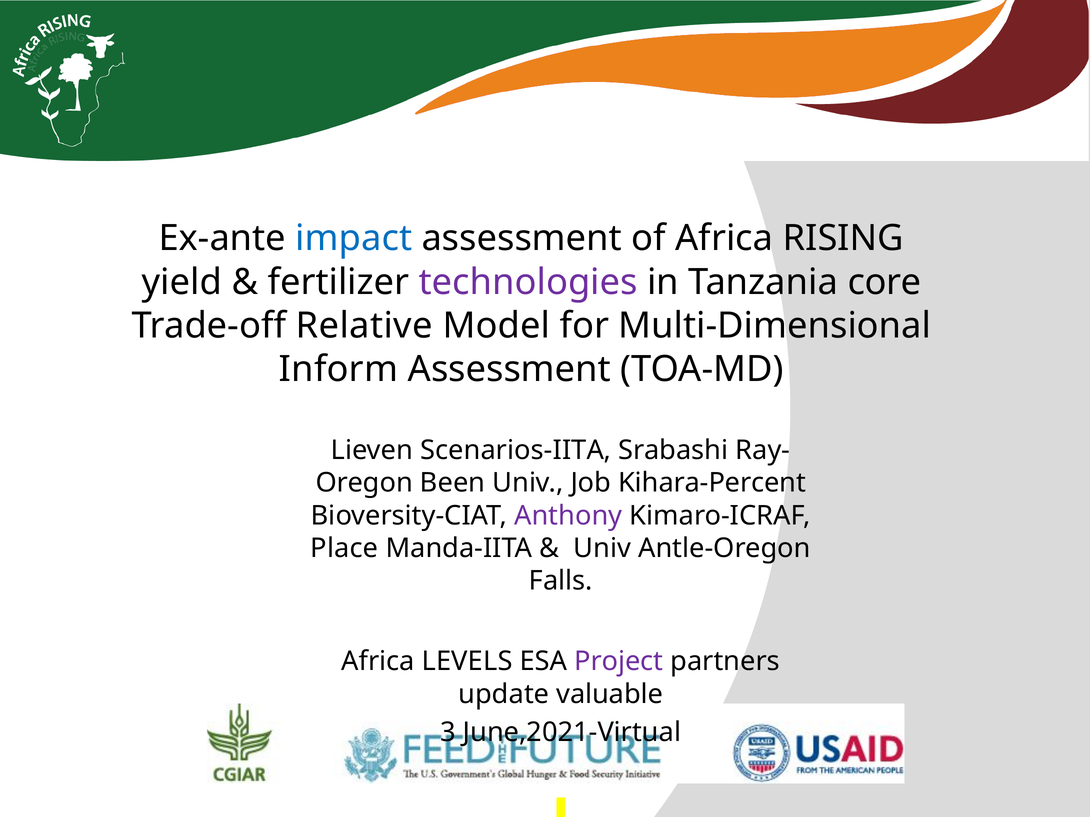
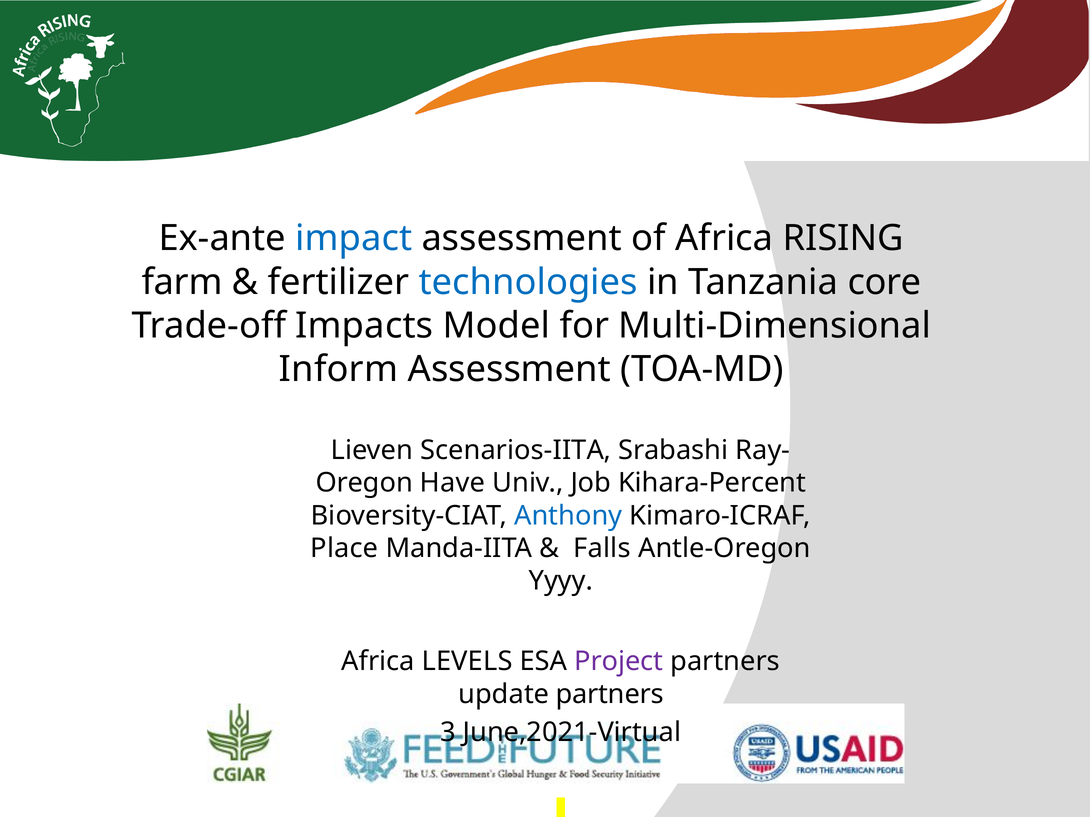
yield: yield -> farm (182, 282)
technologies colour: purple -> blue (528, 282)
Relative: Relative -> Impacts (364, 326)
Been: Been -> Have (453, 483)
Anthony colour: purple -> blue (568, 516)
Univ: Univ -> Falls (602, 549)
Falls: Falls -> Yyyy (561, 581)
update valuable: valuable -> partners (610, 695)
